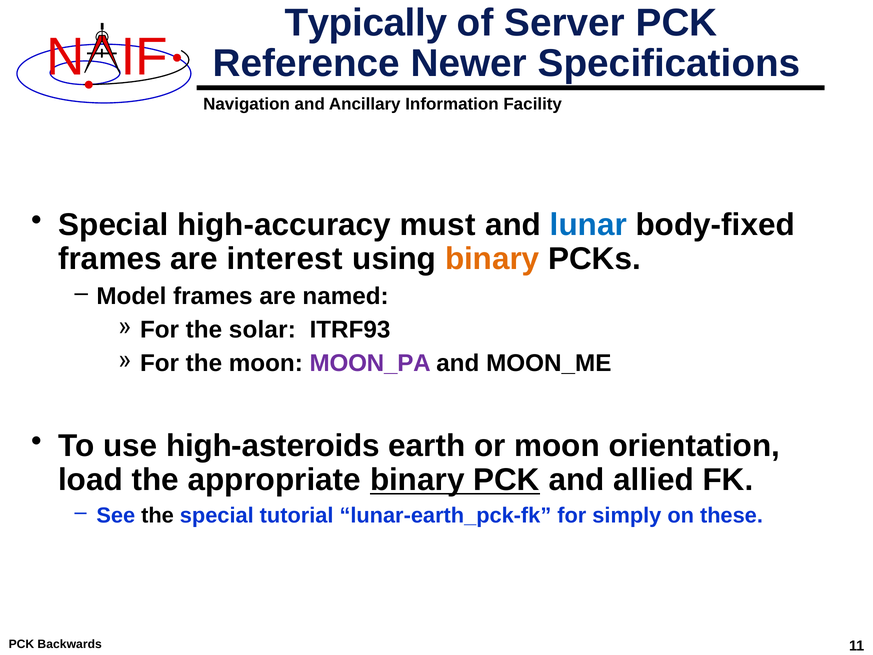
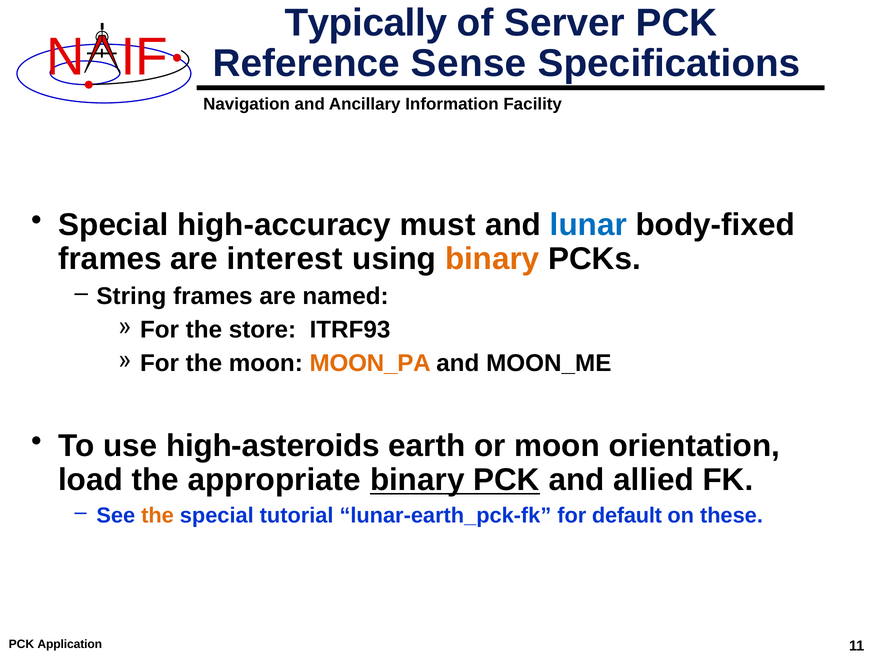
Newer: Newer -> Sense (469, 64)
Model: Model -> String (131, 296)
solar: solar -> store (262, 330)
MOON_PA colour: purple -> orange (370, 363)
the colour: black -> orange (157, 516)
simply: simply -> default (627, 516)
Backwards: Backwards -> Application (70, 645)
